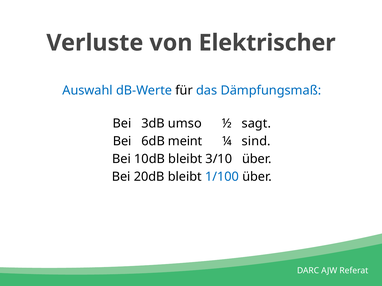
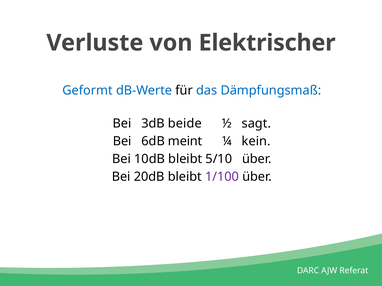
Auswahl: Auswahl -> Geformt (88, 91)
umso: umso -> beide (185, 124)
sind: sind -> kein (256, 141)
3/10: 3/10 -> 5/10 (219, 159)
1/100 colour: blue -> purple (222, 177)
